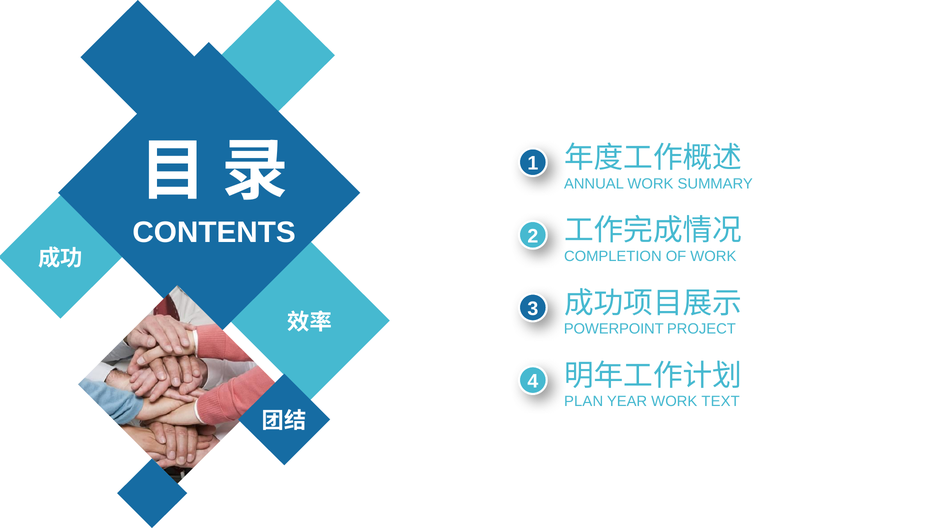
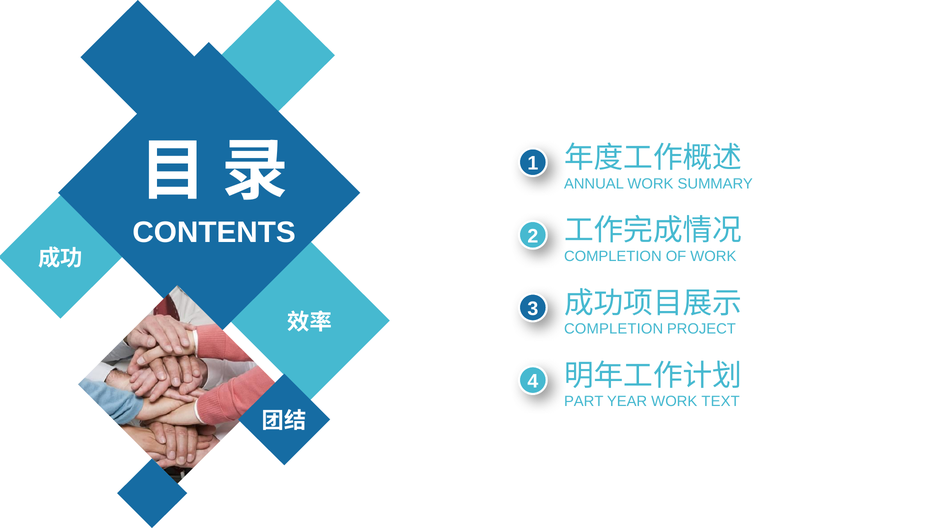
POWERPOINT: POWERPOINT -> COMPLETION (614, 329)
PLAN: PLAN -> PART (584, 402)
